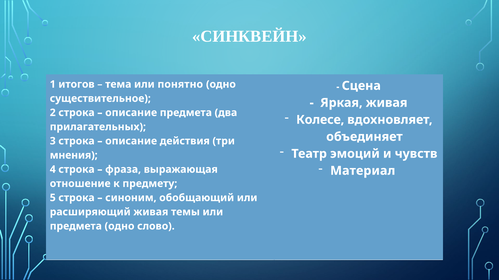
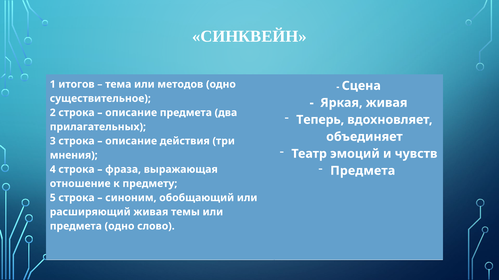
понятно: понятно -> методов (180, 84)
Колесе: Колесе -> Теперь (320, 120)
Материал: Материал -> Предмета (363, 171)
